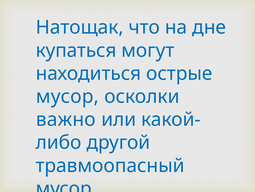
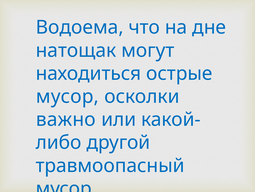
Натощак: Натощак -> Водоема (80, 27)
купаться: купаться -> натощак (76, 50)
